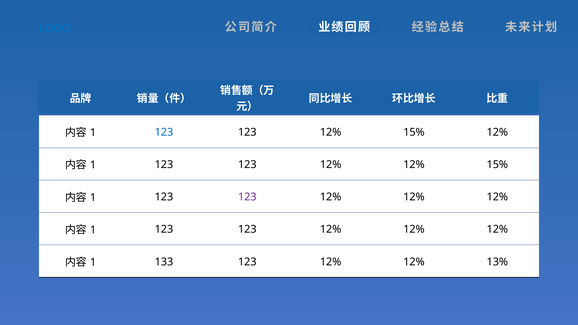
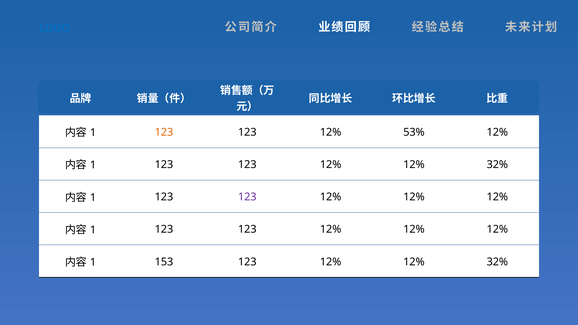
123 colour: blue -> orange (164, 132)
123 12% 15%: 15% -> 53% (414, 132)
15%: 15% -> 32% (497, 165)
133: 133 -> 153 (164, 262)
13%: 13% -> 32% (497, 262)
